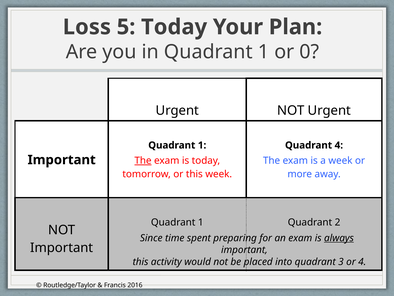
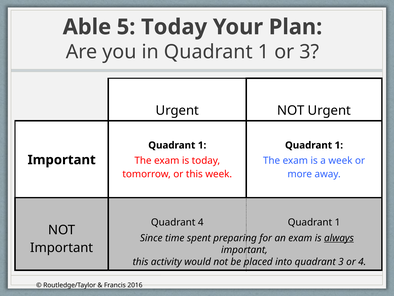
Loss: Loss -> Able (87, 27)
or 0: 0 -> 3 (309, 52)
4: 4 -> 1 (339, 145)
The underline: present -> none (143, 160)
1: 1 -> 4 (201, 222)
2: 2 -> 1 (338, 222)
